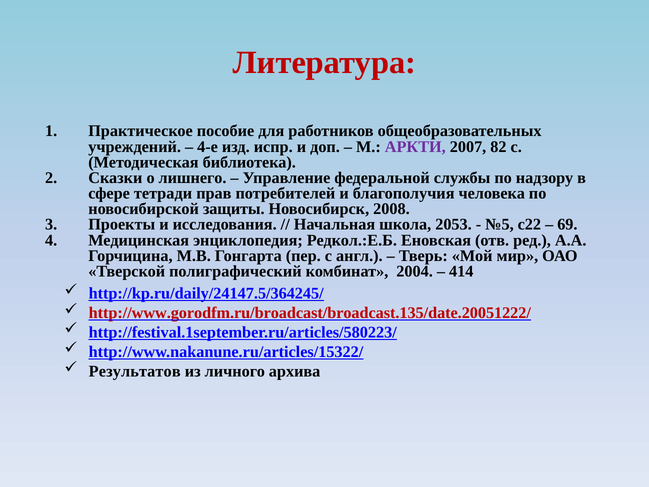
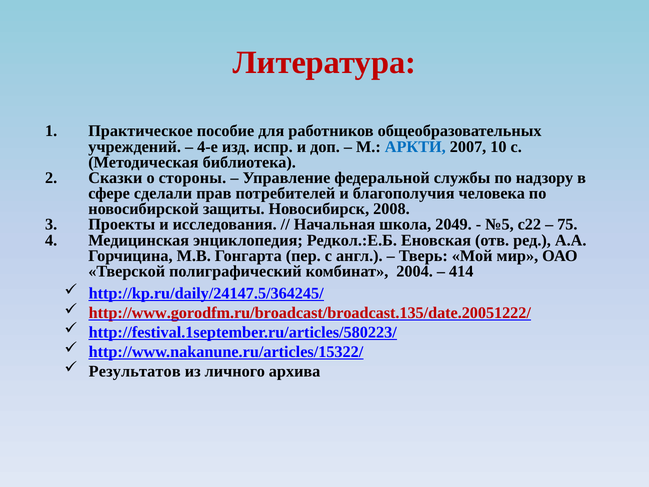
АРКТИ colour: purple -> blue (415, 147)
82: 82 -> 10 (498, 147)
лишнего: лишнего -> стороны (192, 178)
тетради: тетради -> сделали (163, 193)
2053: 2053 -> 2049 (454, 225)
69: 69 -> 75 (567, 225)
